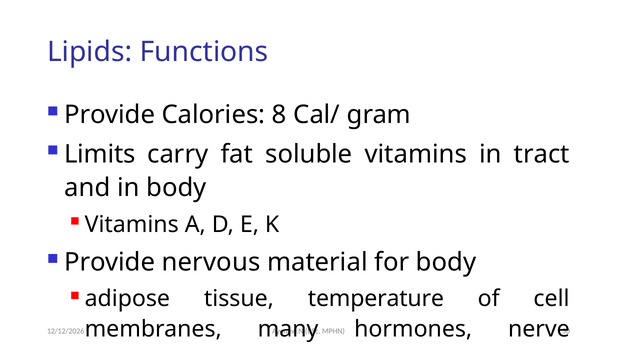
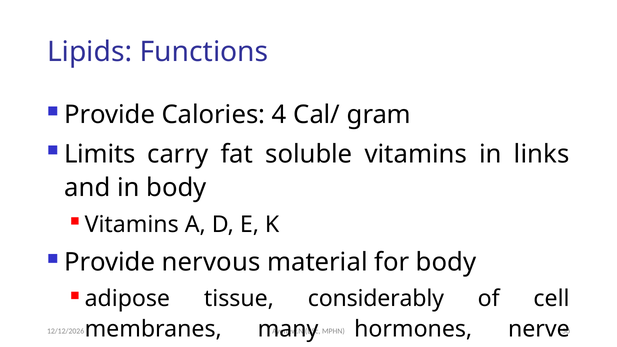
8: 8 -> 4 (279, 115)
tract: tract -> links (542, 154)
temperature: temperature -> considerably (376, 299)
